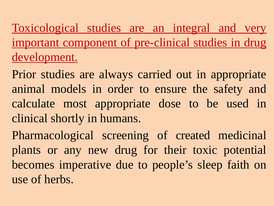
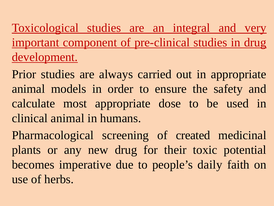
clinical shortly: shortly -> animal (68, 118)
sleep: sleep -> daily (210, 164)
